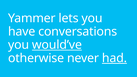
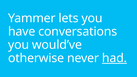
would’ve underline: present -> none (57, 45)
